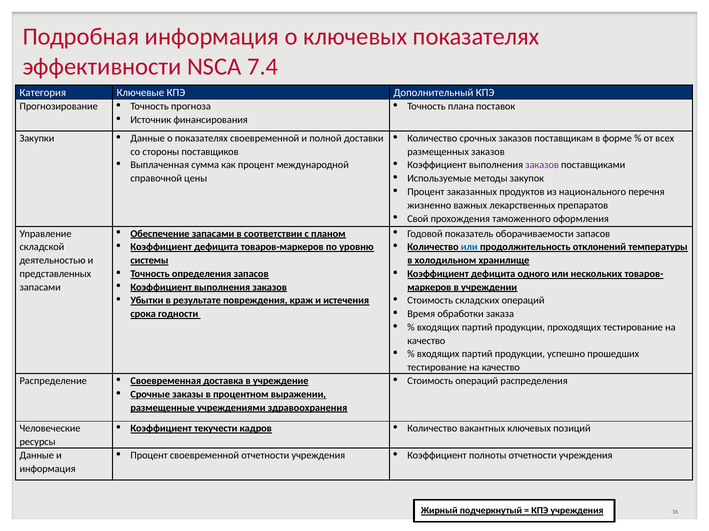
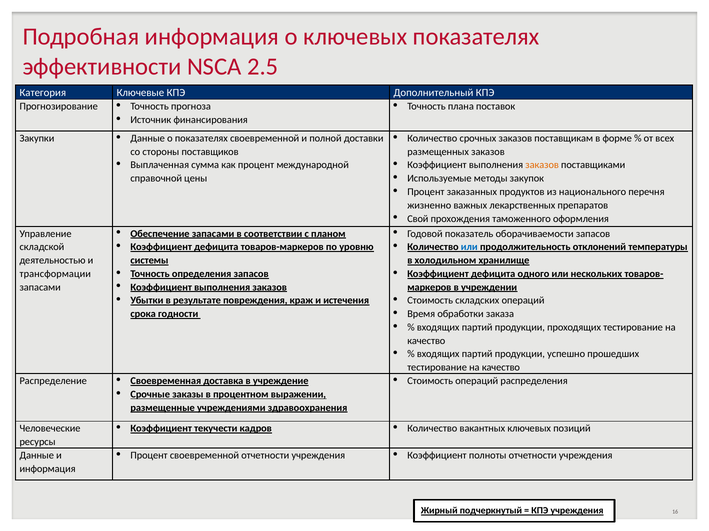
7.4: 7.4 -> 2.5 (263, 67)
заказов colour: purple -> orange (542, 165)
представленных: представленных -> трансформации (55, 274)
